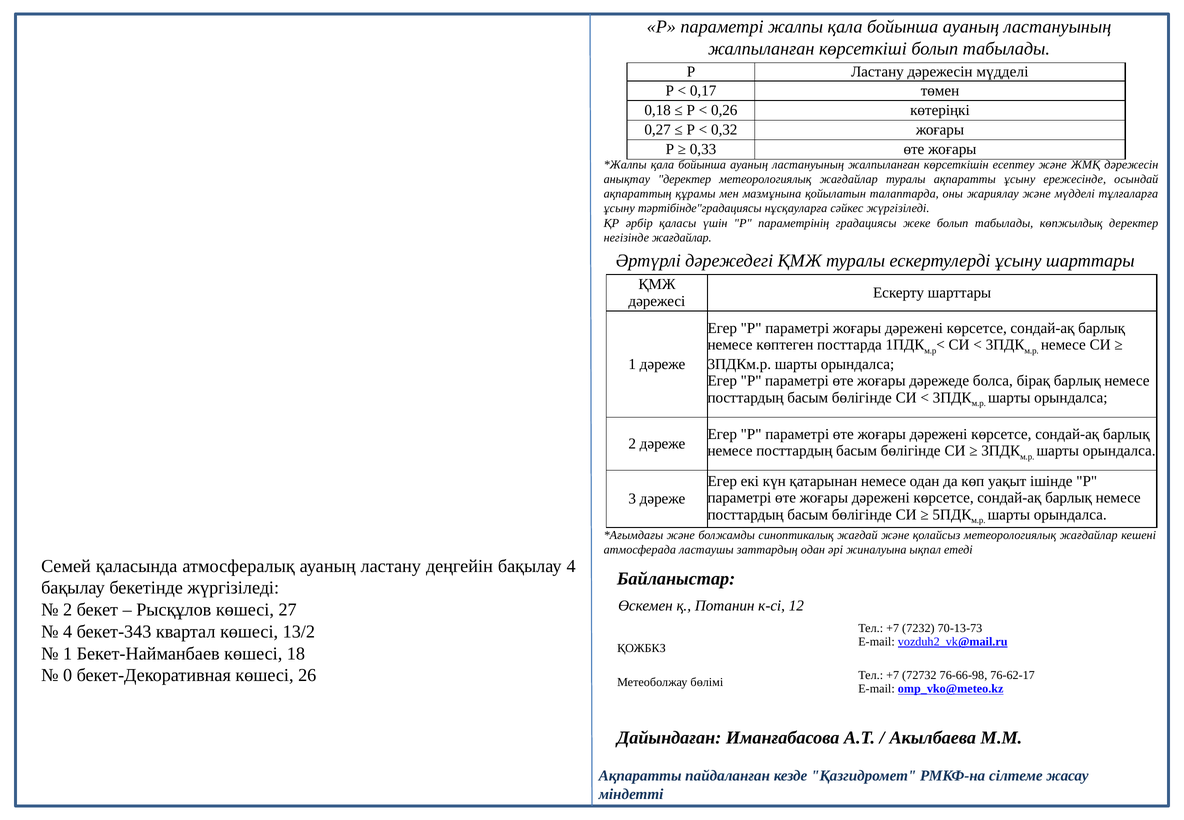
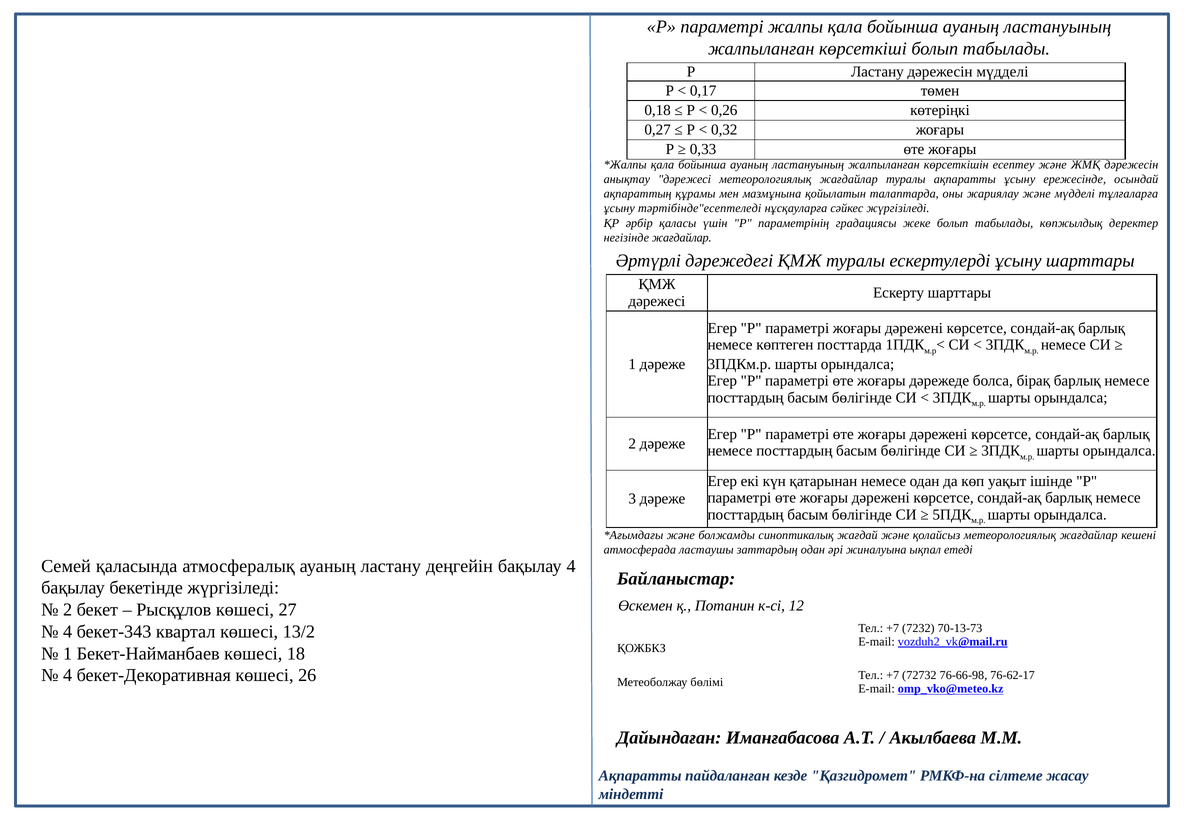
анықтау деректер: деректер -> дәрежесі (685, 179)
тәртібінде"градациясы: тәртібінде"градациясы -> тәртібінде"есептеледі (700, 208)
0: 0 -> 4 (68, 675)
